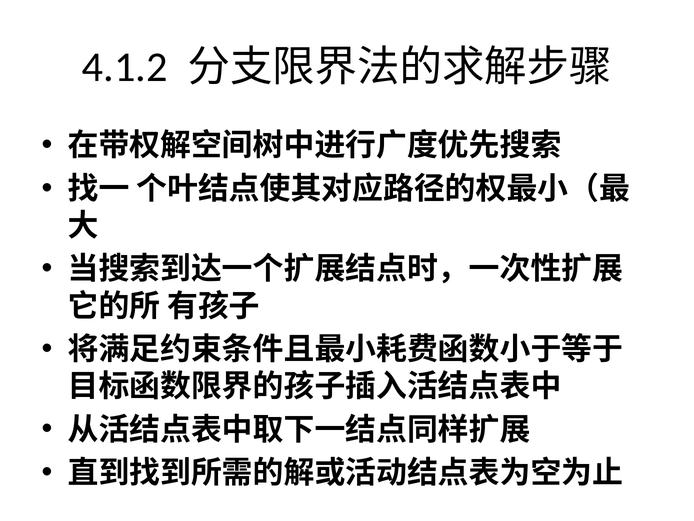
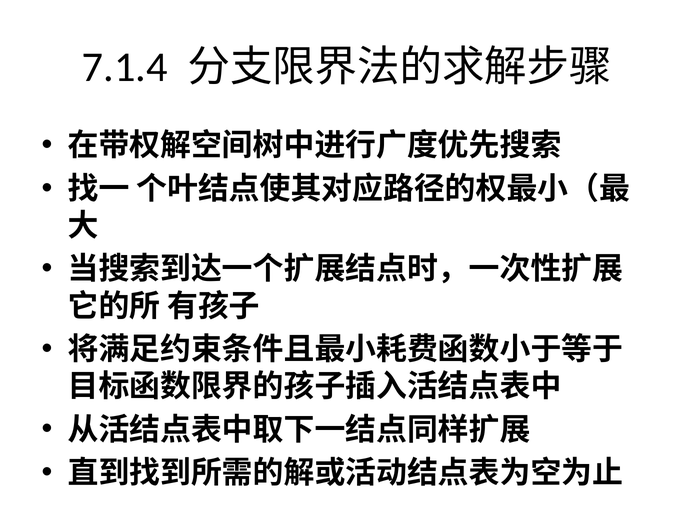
4.1.2: 4.1.2 -> 7.1.4 (125, 67)
